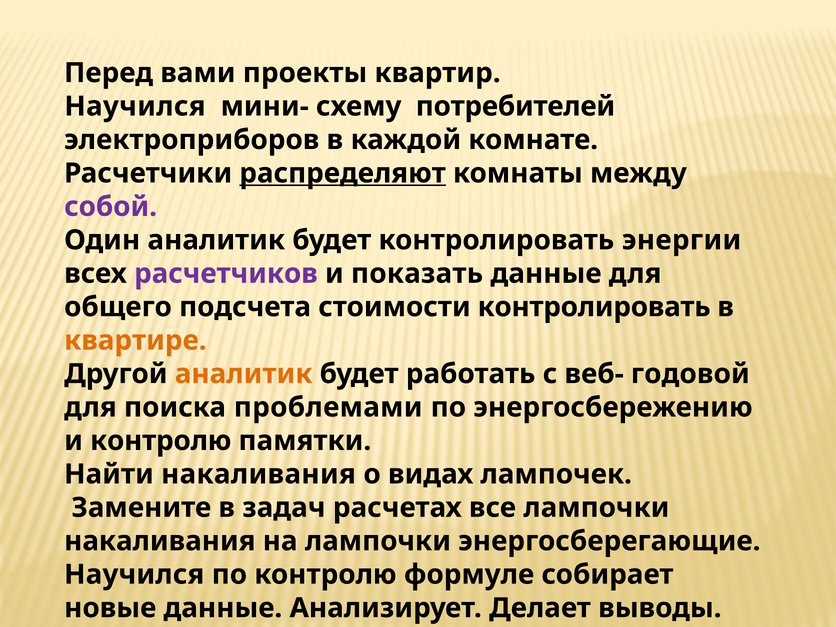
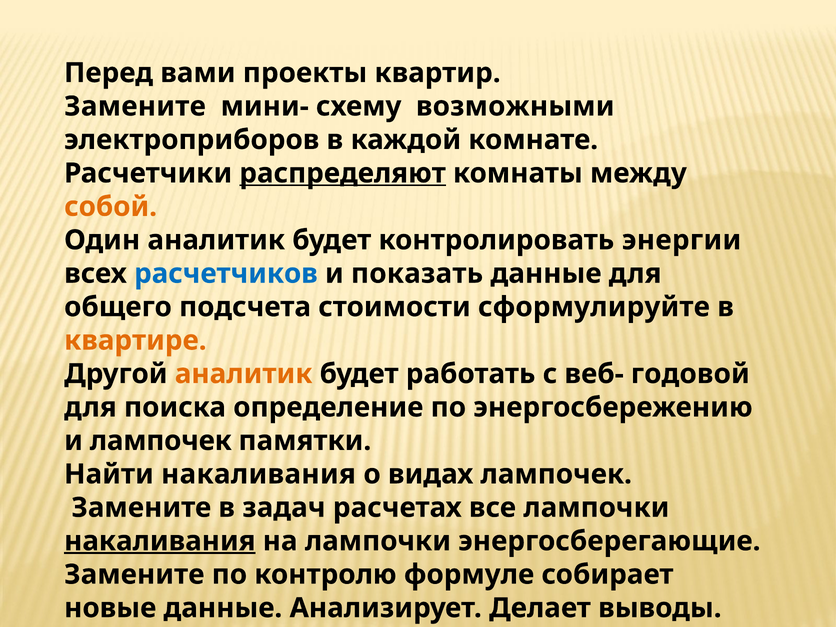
Научился: Научился -> Замените (135, 106)
потребителей: потребителей -> возможными (515, 106)
собой colour: purple -> orange (111, 207)
расчетчиков colour: purple -> blue (226, 274)
стоимости контролировать: контролировать -> сформулируйте (594, 307)
проблемами: проблемами -> определение (328, 407)
и контролю: контролю -> лампочек (161, 441)
накаливания underline: none -> present (160, 541)
Научился: Научился -> Замените (134, 575)
